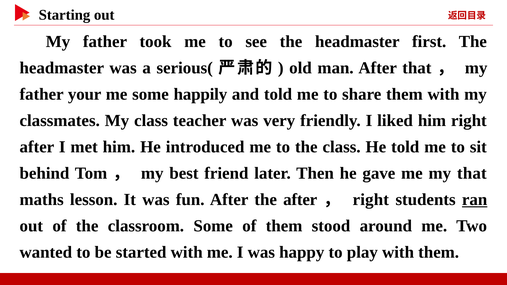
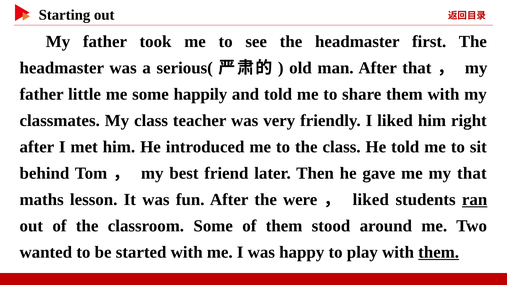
your: your -> little (85, 94)
the after: after -> were (300, 200)
right: right -> liked (371, 200)
them underline: none -> present (439, 252)
